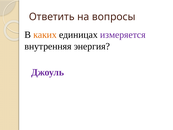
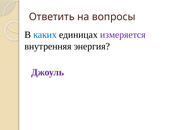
каких colour: orange -> blue (45, 35)
